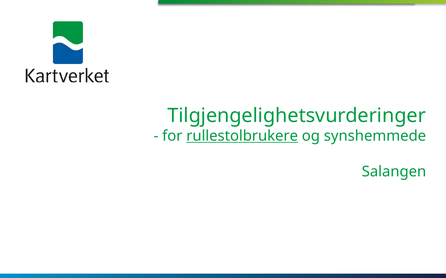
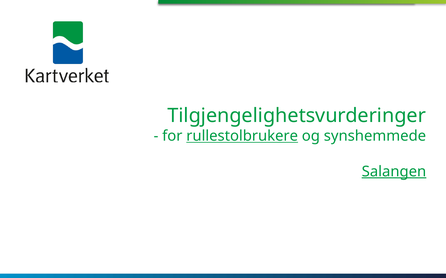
Salangen underline: none -> present (394, 172)
